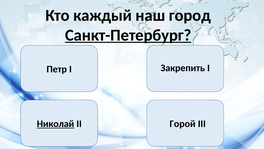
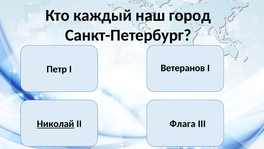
Санкт-Петербург underline: present -> none (128, 35)
Закрепить: Закрепить -> Ветеранов (183, 68)
Горой: Горой -> Флага (183, 123)
